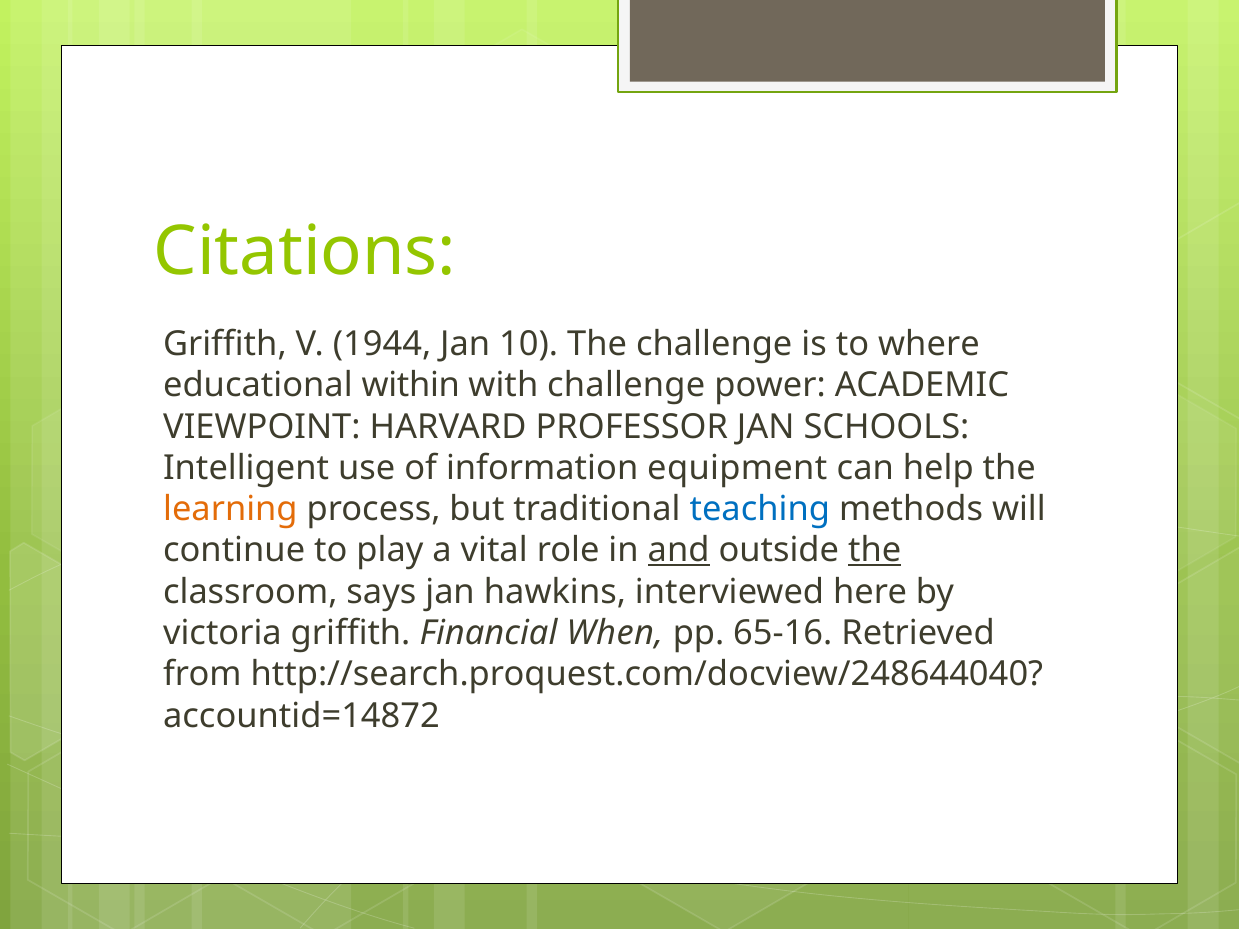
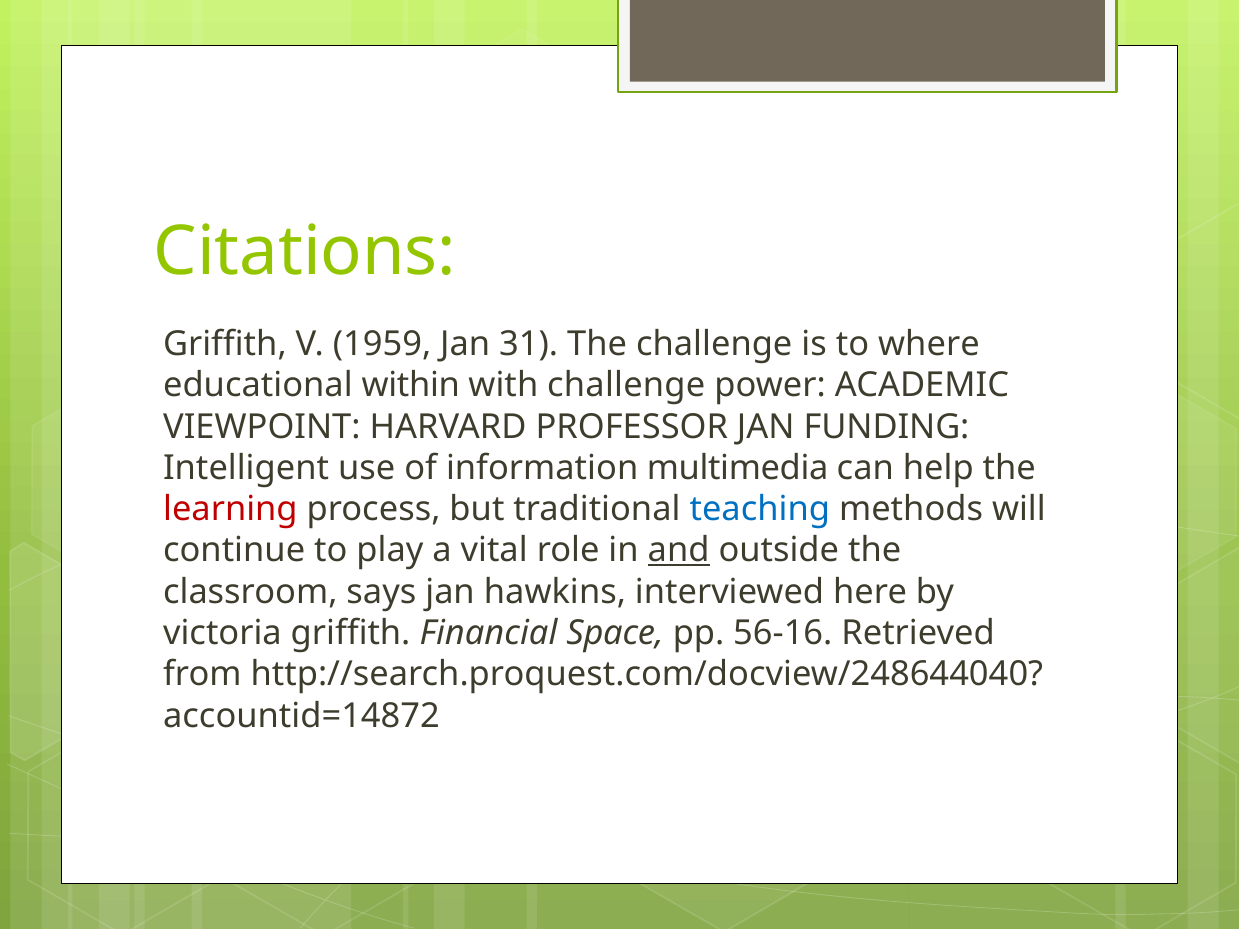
1944: 1944 -> 1959 (382, 344)
10: 10 -> 31 (529, 344)
SCHOOLS: SCHOOLS -> FUNDING (887, 427)
equipment: equipment -> multimedia (738, 468)
learning colour: orange -> red (230, 509)
the underline: present -> none (875, 551)
When: When -> Space (615, 633)
65-16: 65-16 -> 56-16 (783, 633)
